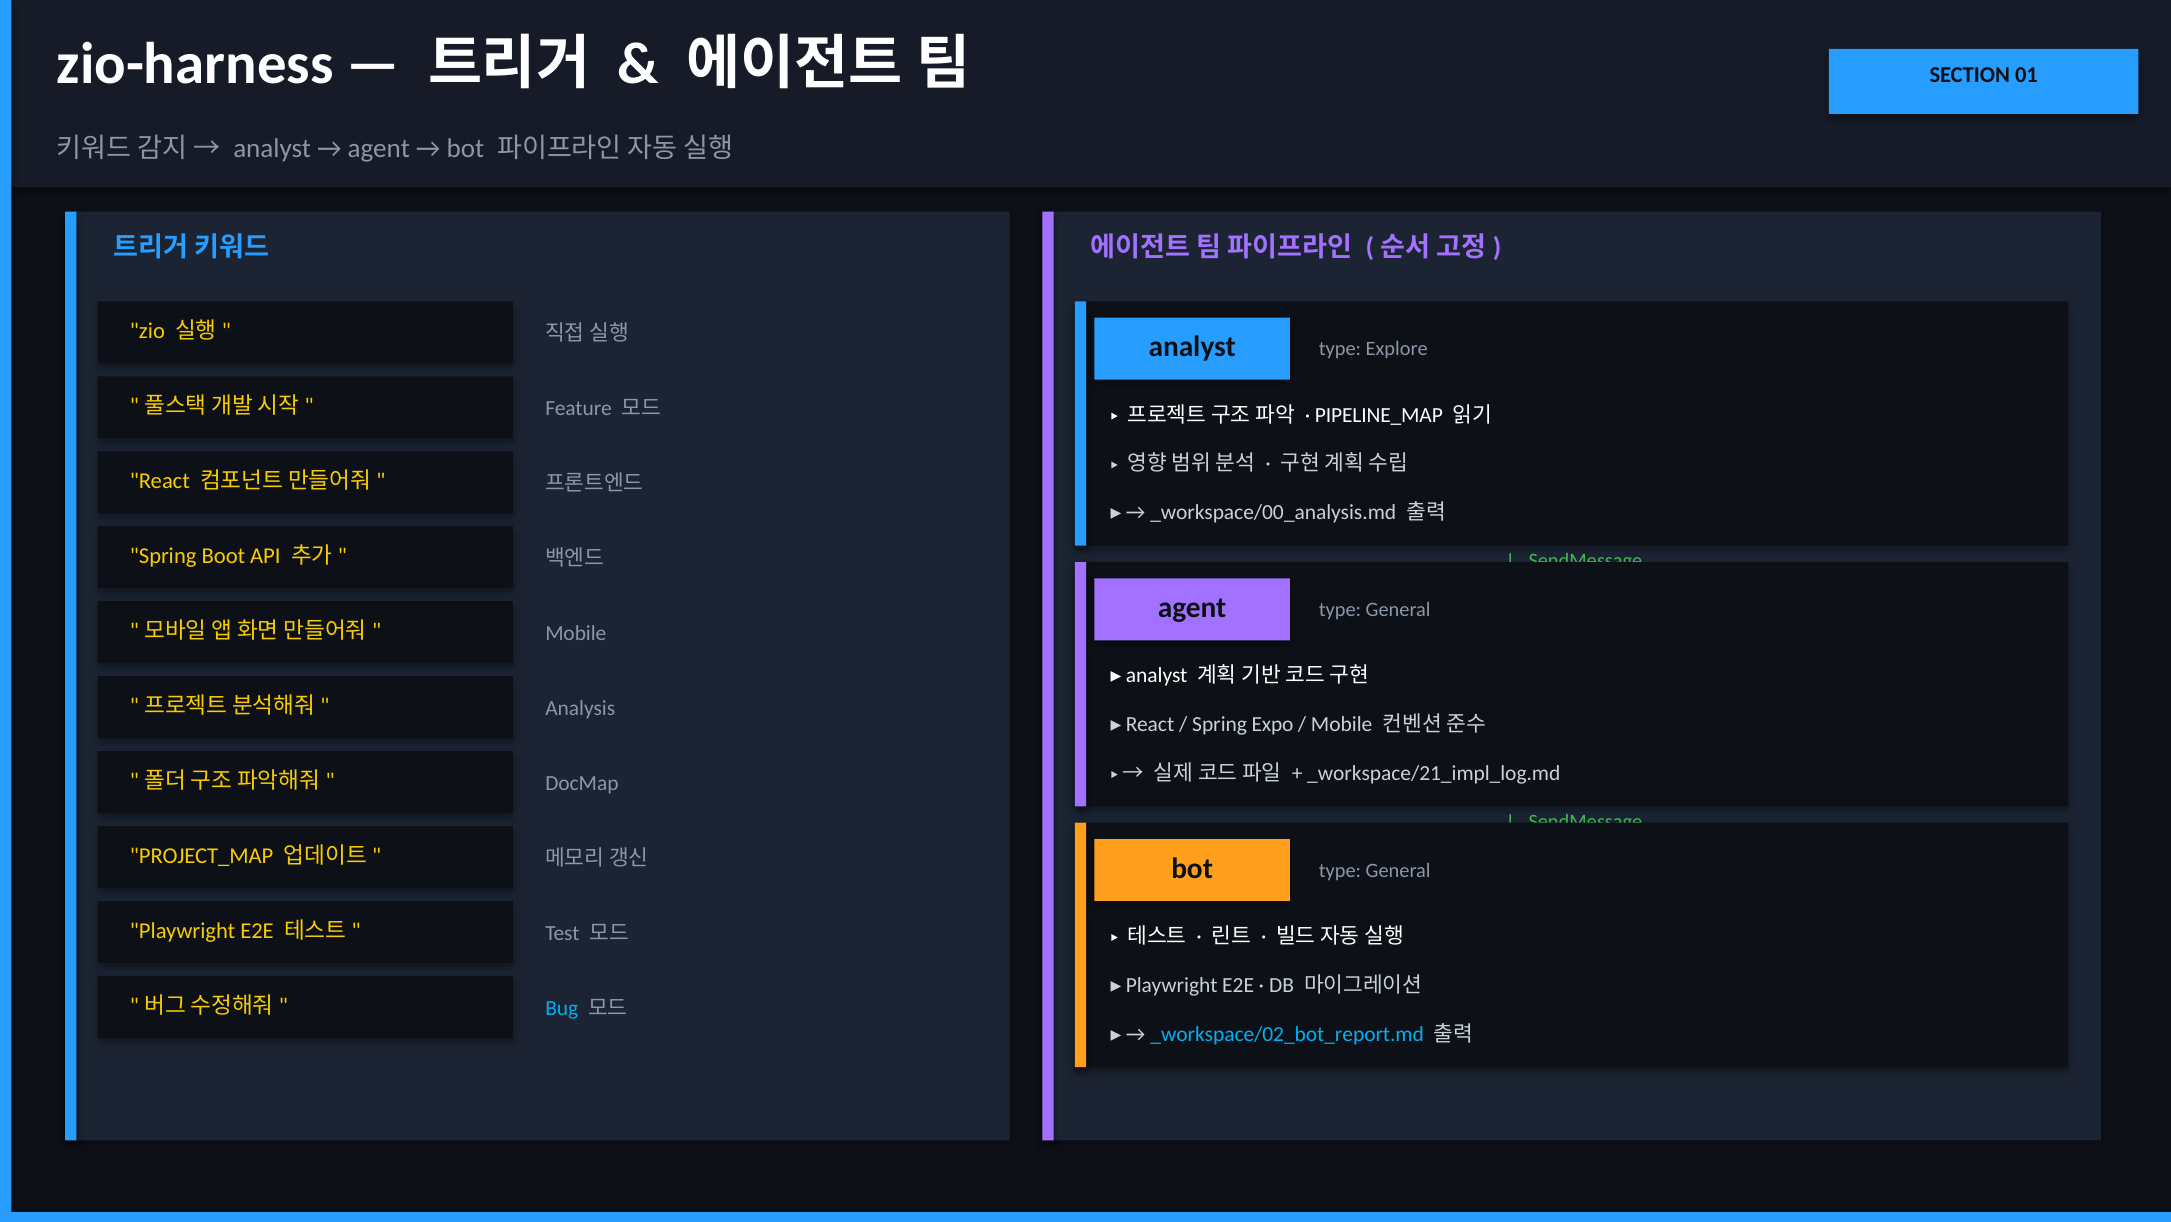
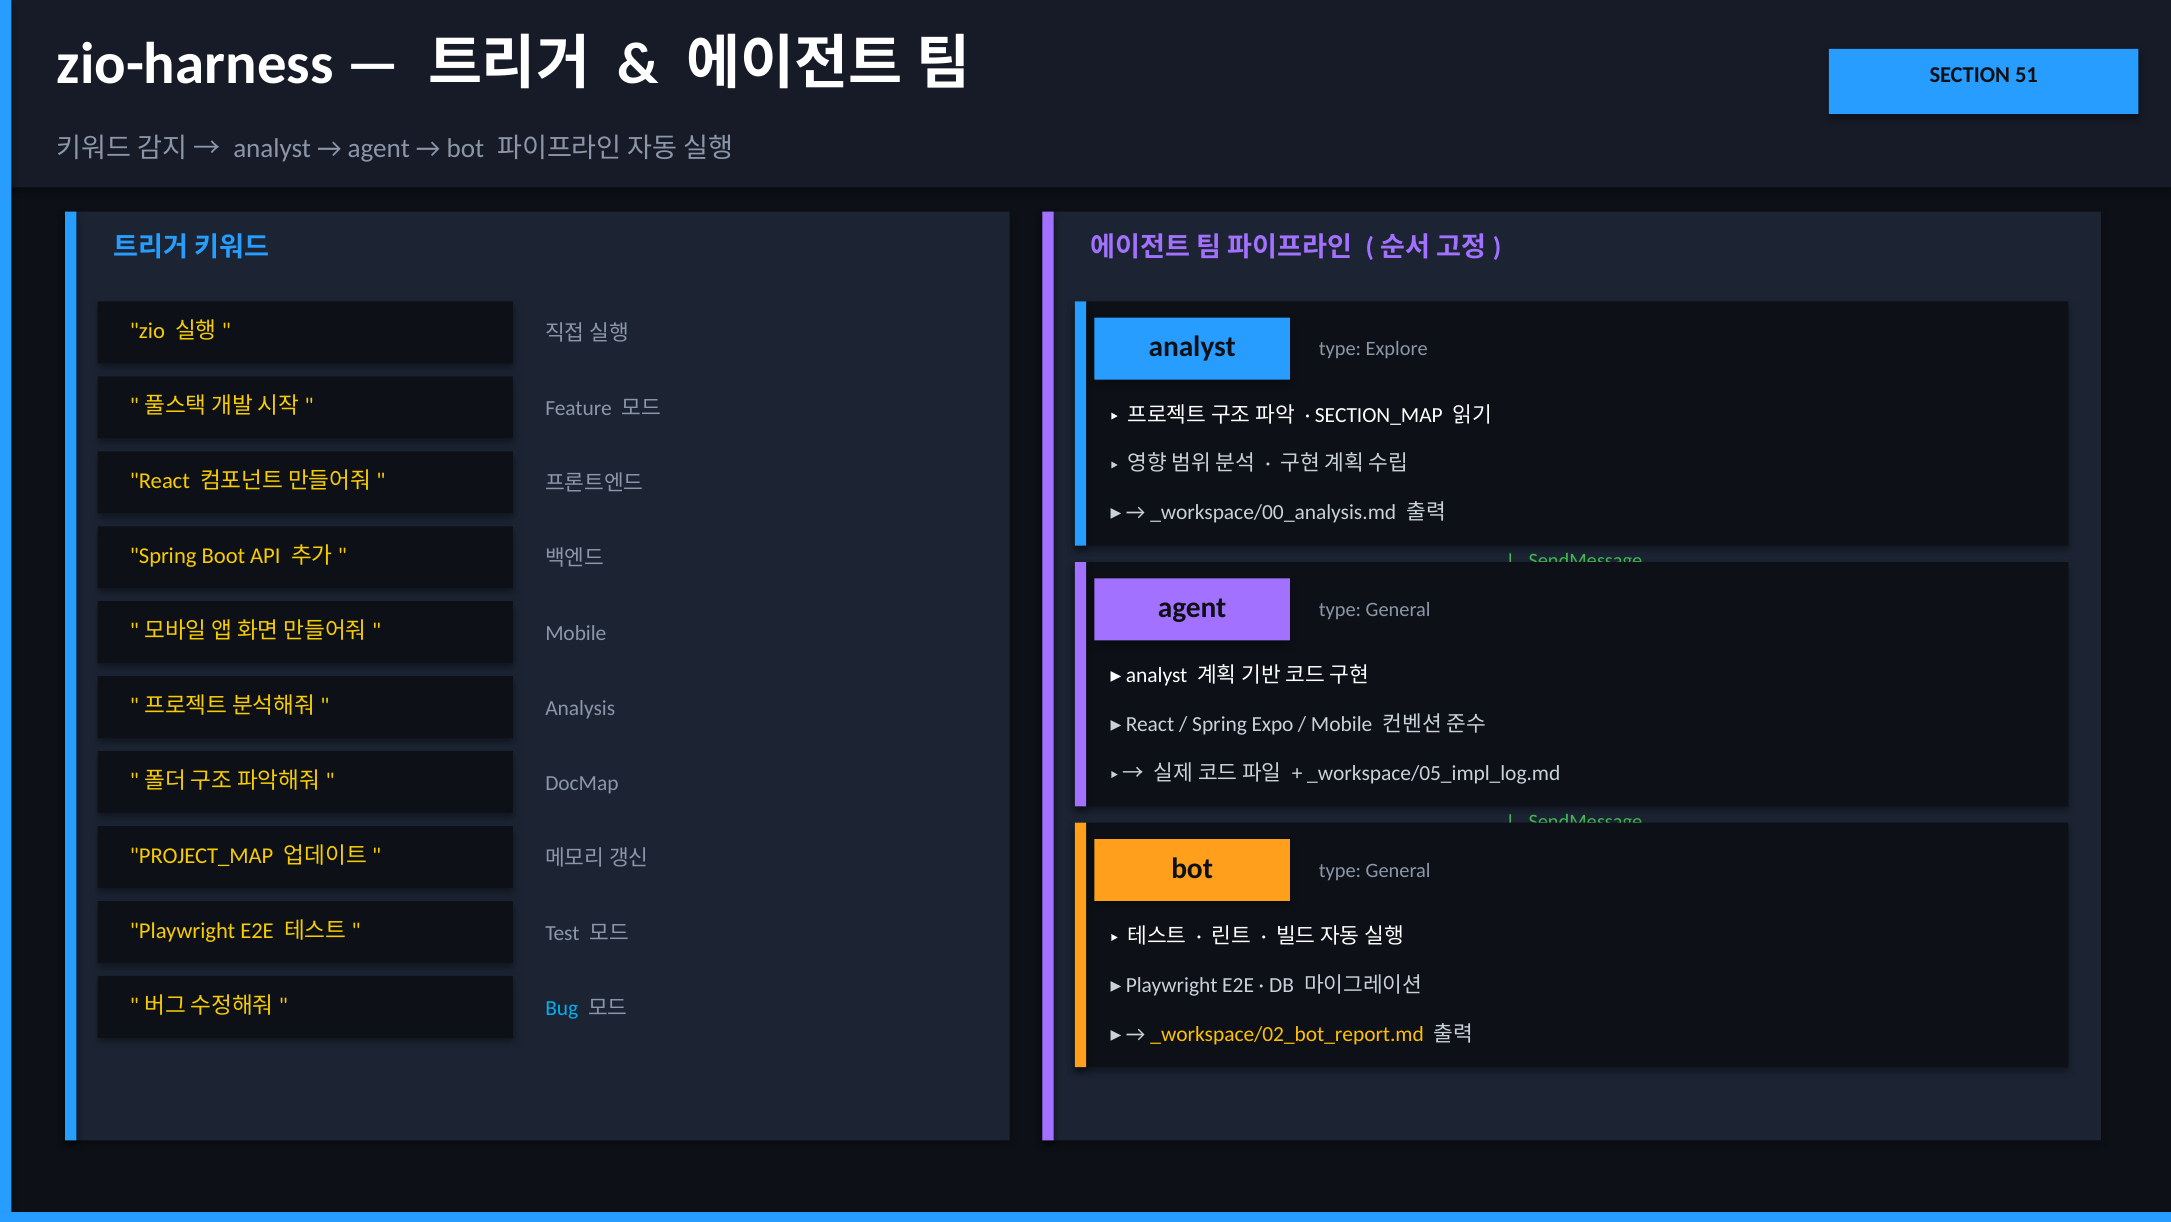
01: 01 -> 51 (2027, 75)
PIPELINE_MAP: PIPELINE_MAP -> SECTION_MAP (1379, 415)
_workspace/21_impl_log.md: _workspace/21_impl_log.md -> _workspace/05_impl_log.md (1434, 773)
_workspace/02_bot_report.md colour: light blue -> yellow (1287, 1034)
